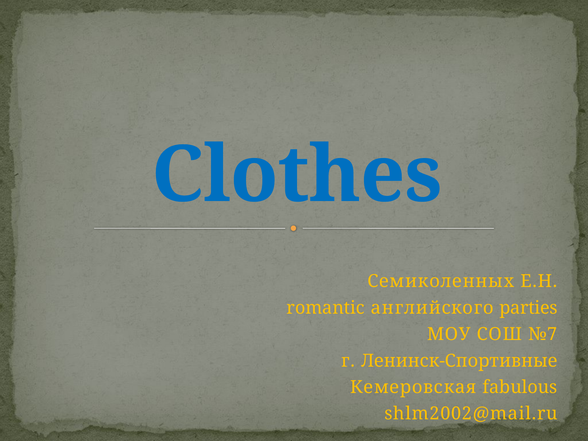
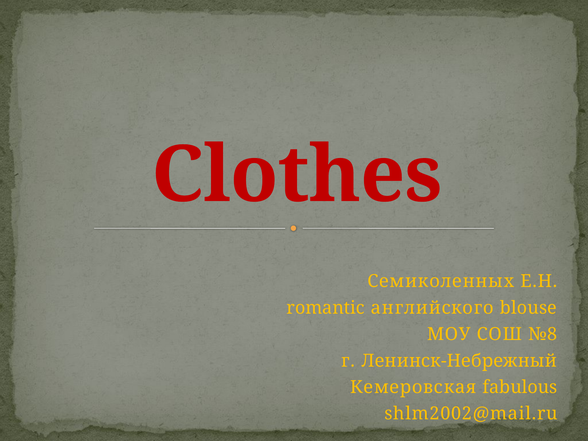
Clothes colour: blue -> red (297, 175)
parties: parties -> blouse (528, 308)
№7: №7 -> №8 (543, 334)
Ленинск-Спортивные: Ленинск-Спортивные -> Ленинск-Небрежный (459, 361)
